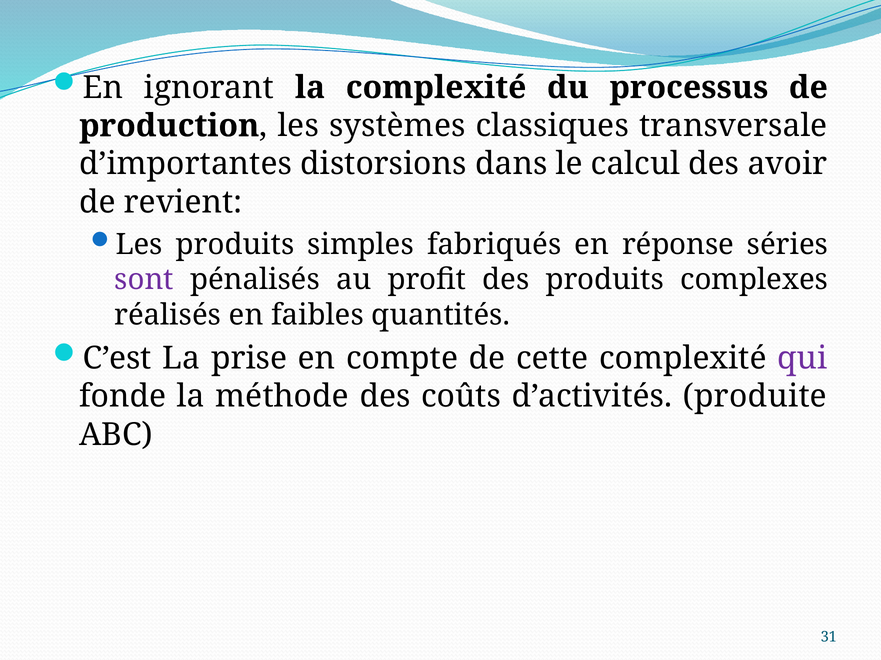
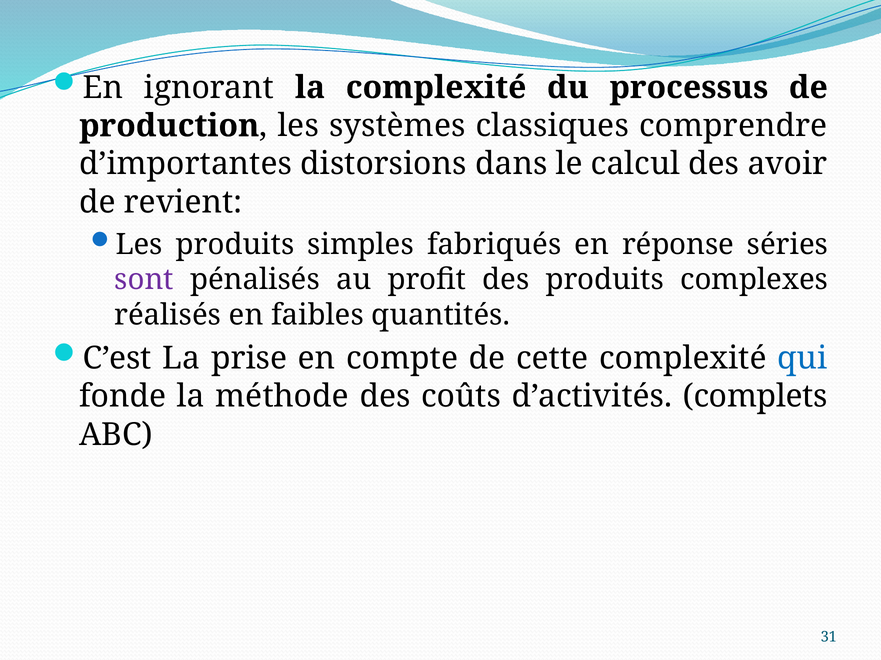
transversale: transversale -> comprendre (733, 126)
qui colour: purple -> blue (802, 359)
produite: produite -> complets (755, 397)
